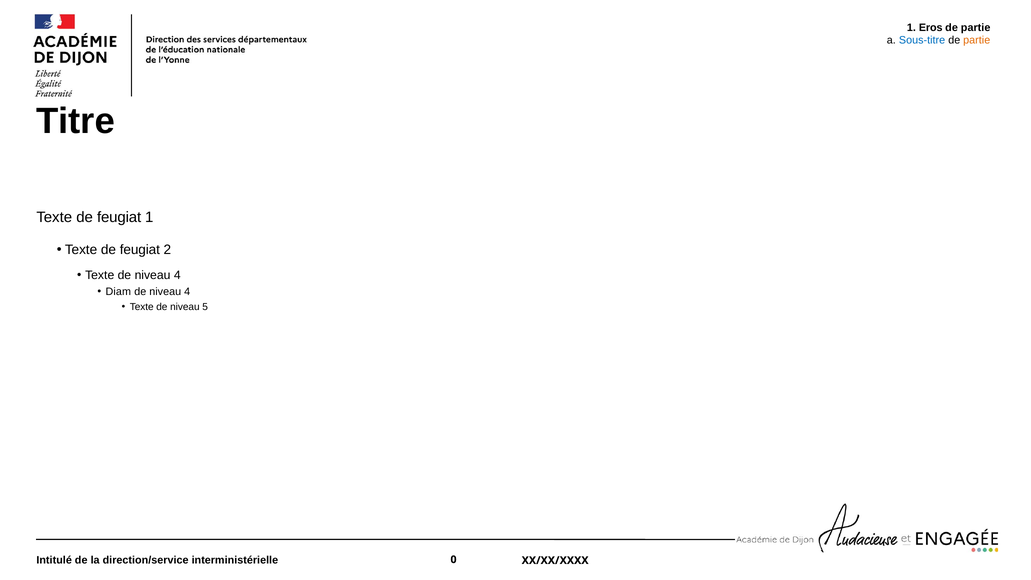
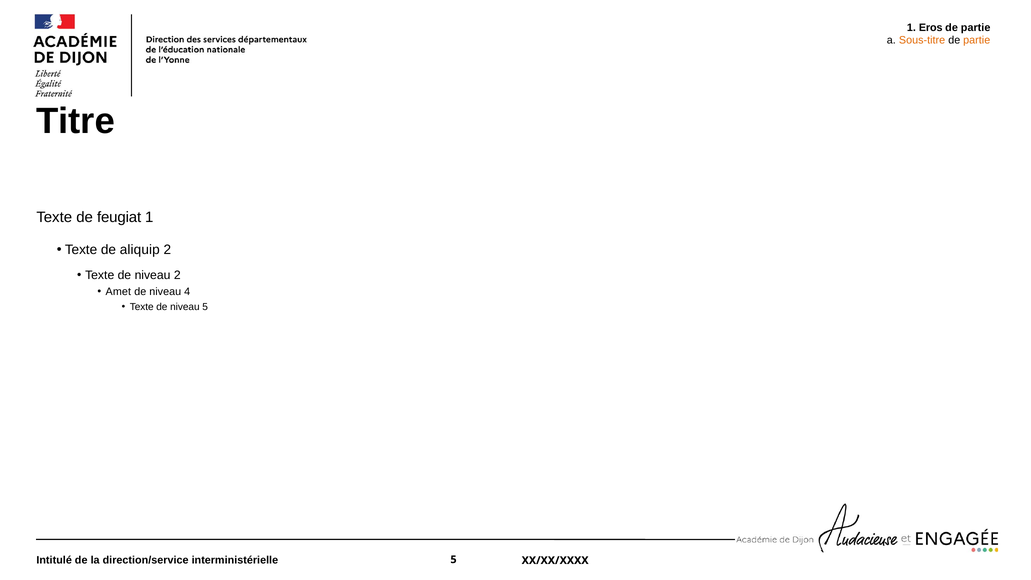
Sous-titre colour: blue -> orange (922, 40)
feugiat: feugiat -> aliquip (140, 250)
Texte de niveau 4: 4 -> 2 (177, 275)
Diam: Diam -> Amet (118, 292)
interministérielle 0: 0 -> 5 (454, 560)
